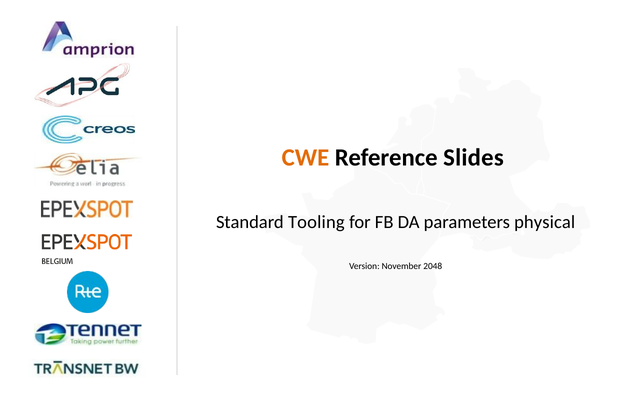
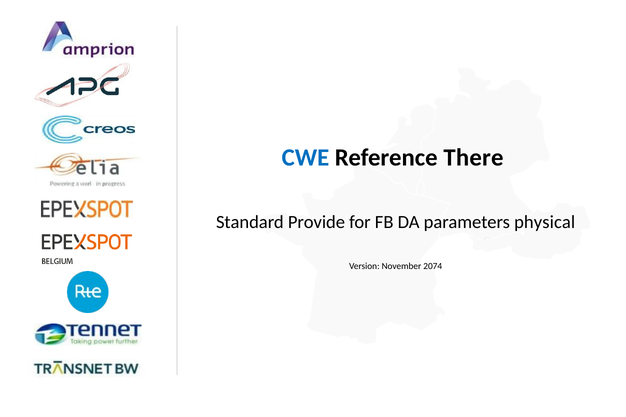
CWE colour: orange -> blue (305, 158)
Slides: Slides -> There (473, 158)
Tooling: Tooling -> Provide (316, 222)
2048: 2048 -> 2074 (433, 266)
